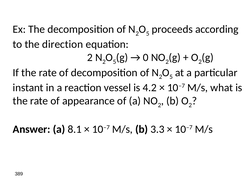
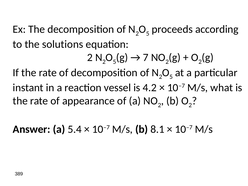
direction: direction -> solutions (63, 44)
0: 0 -> 7 (146, 58)
8.1: 8.1 -> 5.4 (75, 129)
3.3: 3.3 -> 8.1 (157, 129)
